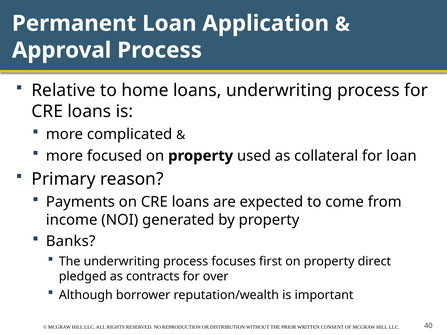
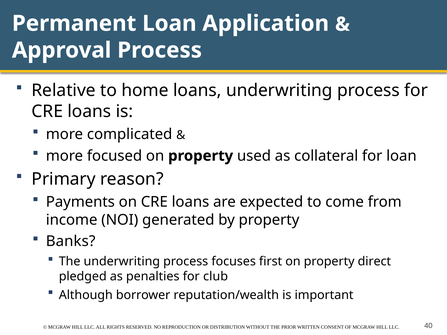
contracts: contracts -> penalties (153, 276)
over: over -> club (216, 276)
